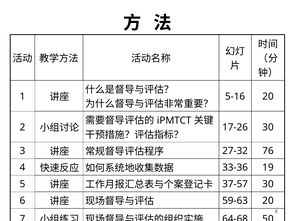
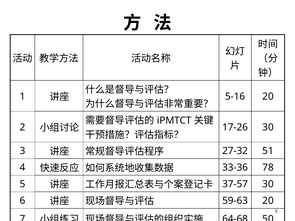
76: 76 -> 51 (268, 151)
19: 19 -> 78 (268, 168)
